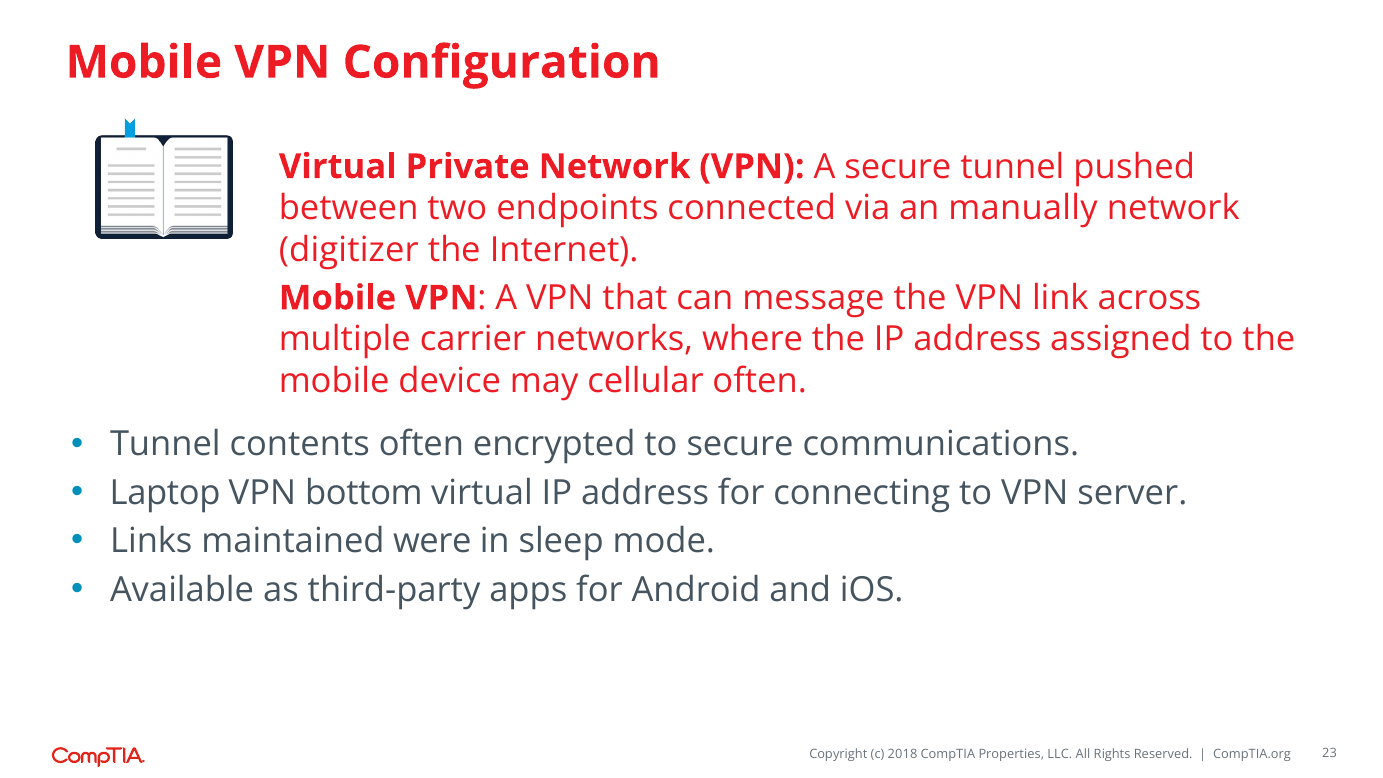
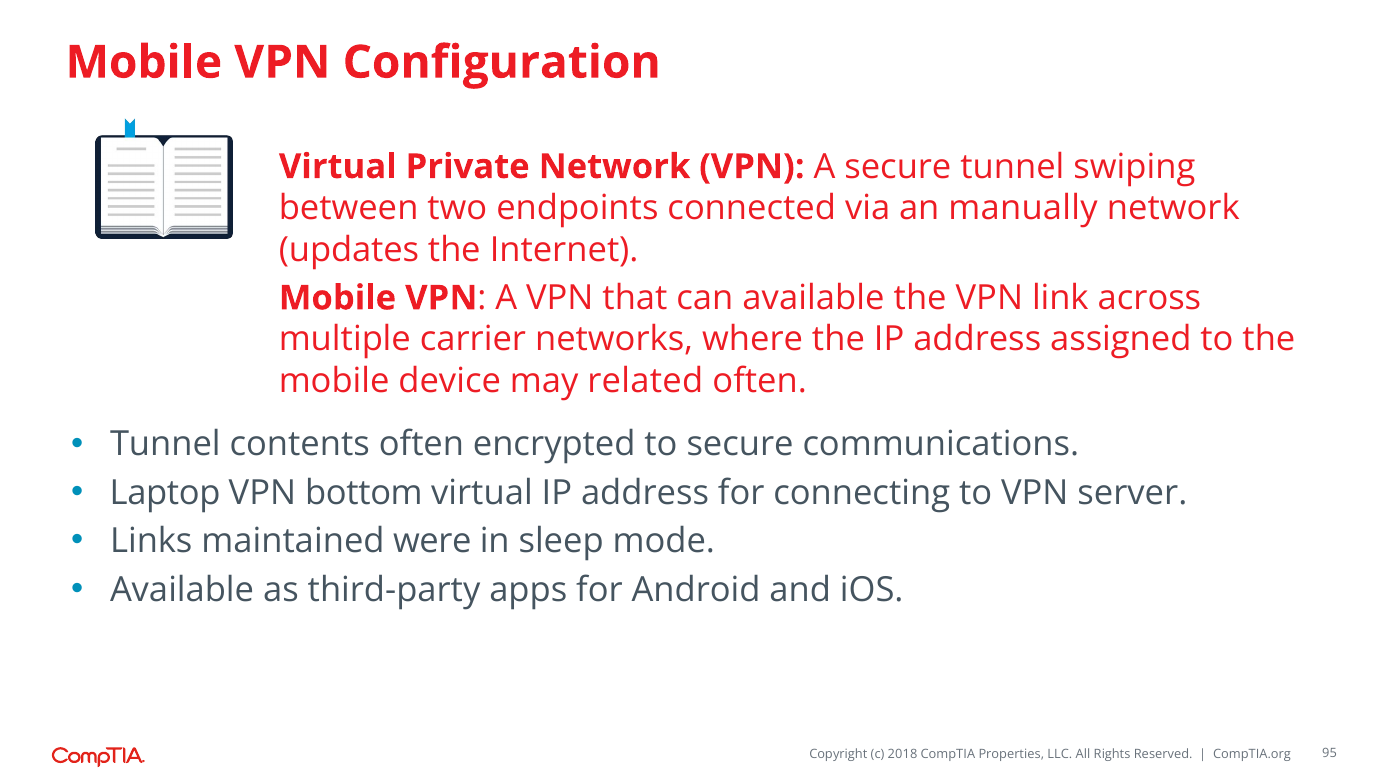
pushed: pushed -> swiping (1134, 167)
digitizer: digitizer -> updates (349, 250)
can message: message -> available (814, 298)
cellular: cellular -> related (645, 381)
23: 23 -> 95 (1330, 754)
